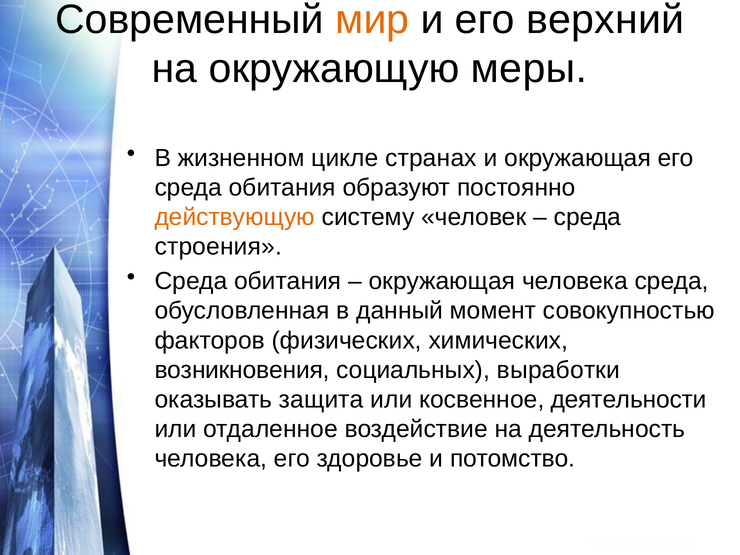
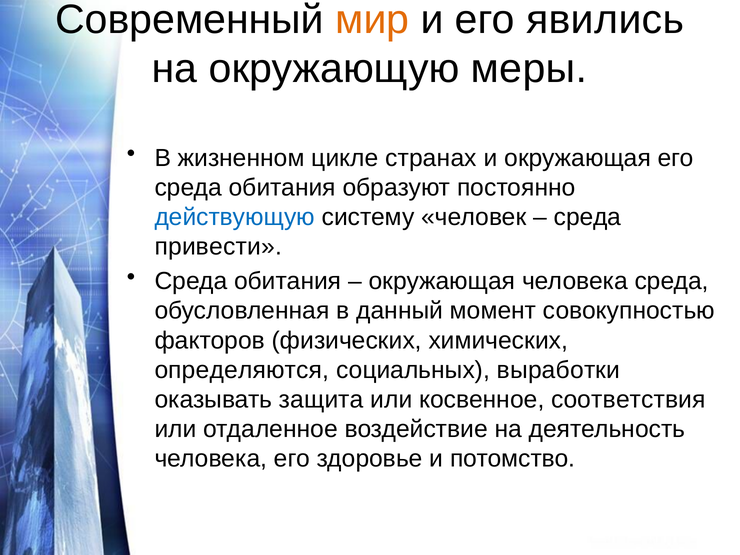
верхний: верхний -> явились (605, 20)
действующую colour: orange -> blue (235, 217)
строения: строения -> привести (218, 247)
возникновения: возникновения -> определяются (242, 370)
деятельности: деятельности -> соответствия (628, 400)
